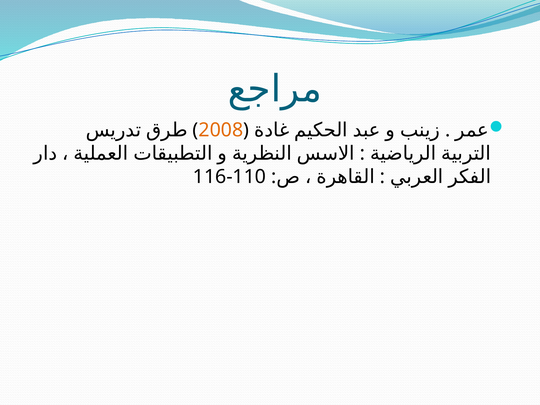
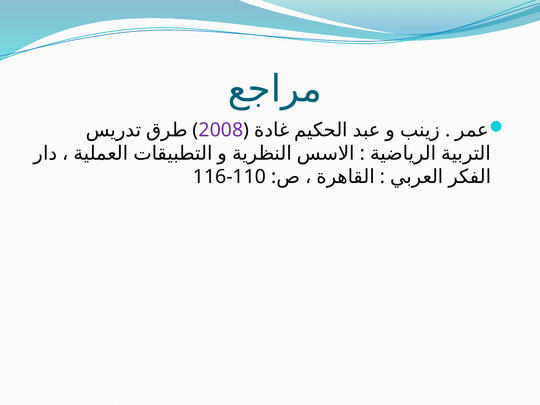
2008 colour: orange -> purple (221, 130)
